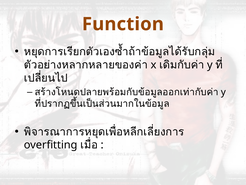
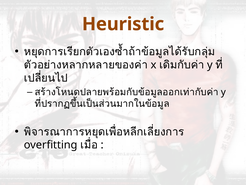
Function: Function -> Heuristic (123, 24)
